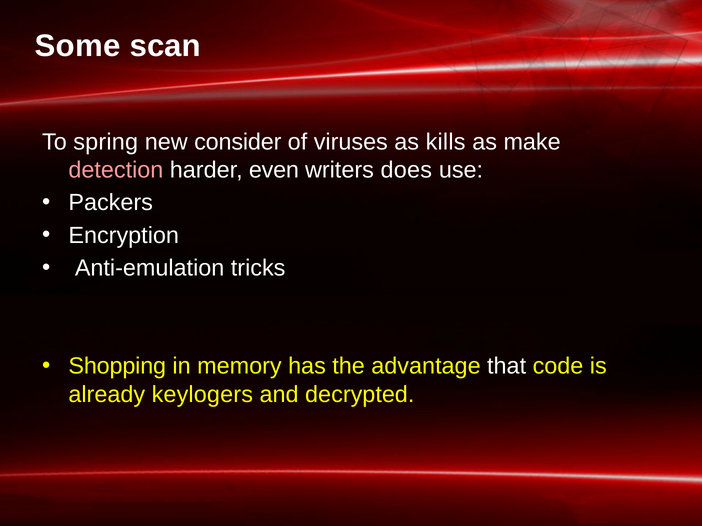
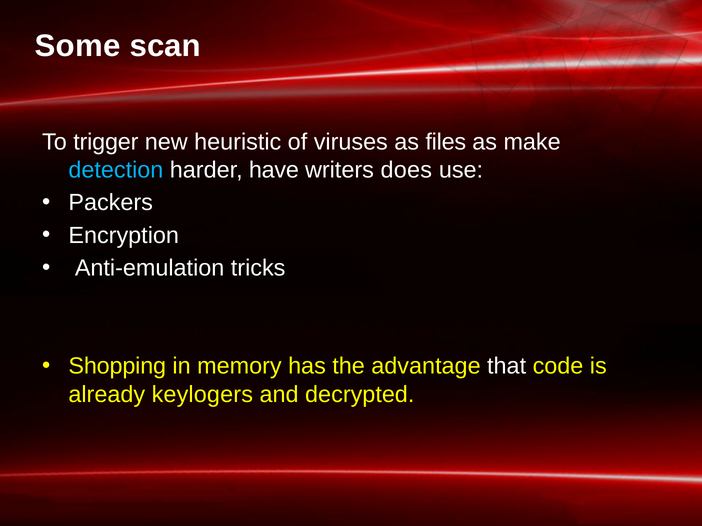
spring: spring -> trigger (106, 142)
consider: consider -> heuristic (238, 142)
kills: kills -> files (446, 142)
detection colour: pink -> light blue (116, 170)
even: even -> have (274, 170)
